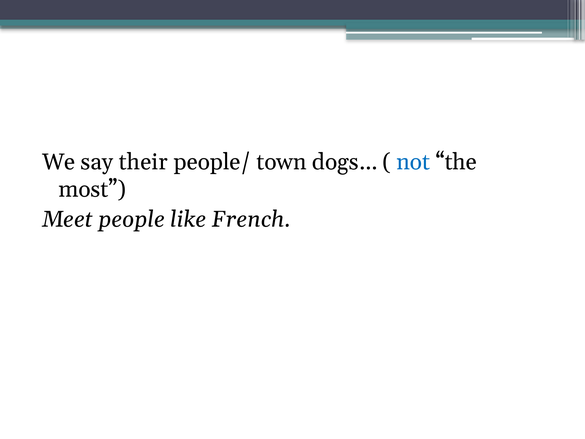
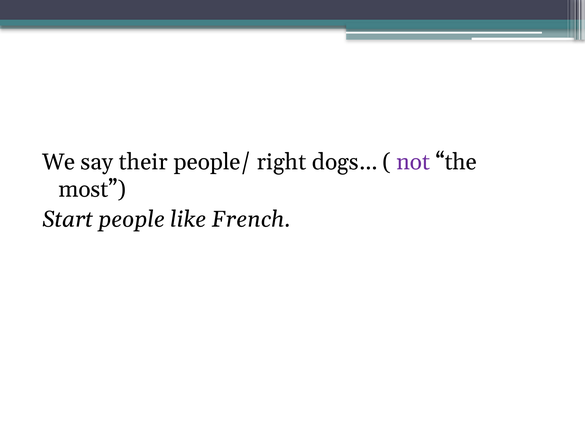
town: town -> right (281, 162)
not colour: blue -> purple (413, 162)
Meet: Meet -> Start (68, 219)
